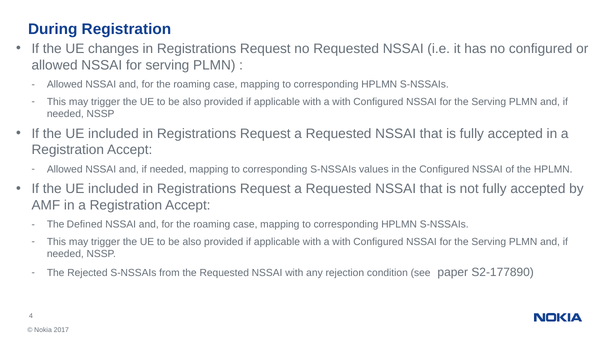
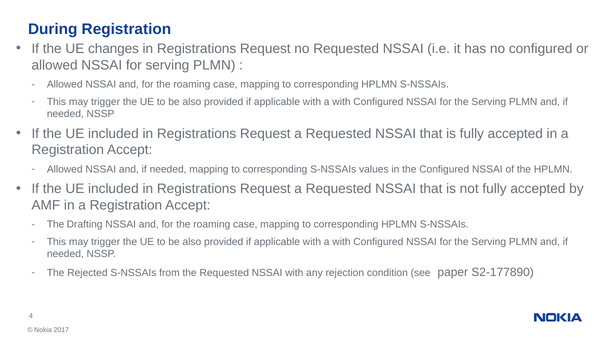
Defined: Defined -> Drafting (85, 225)
